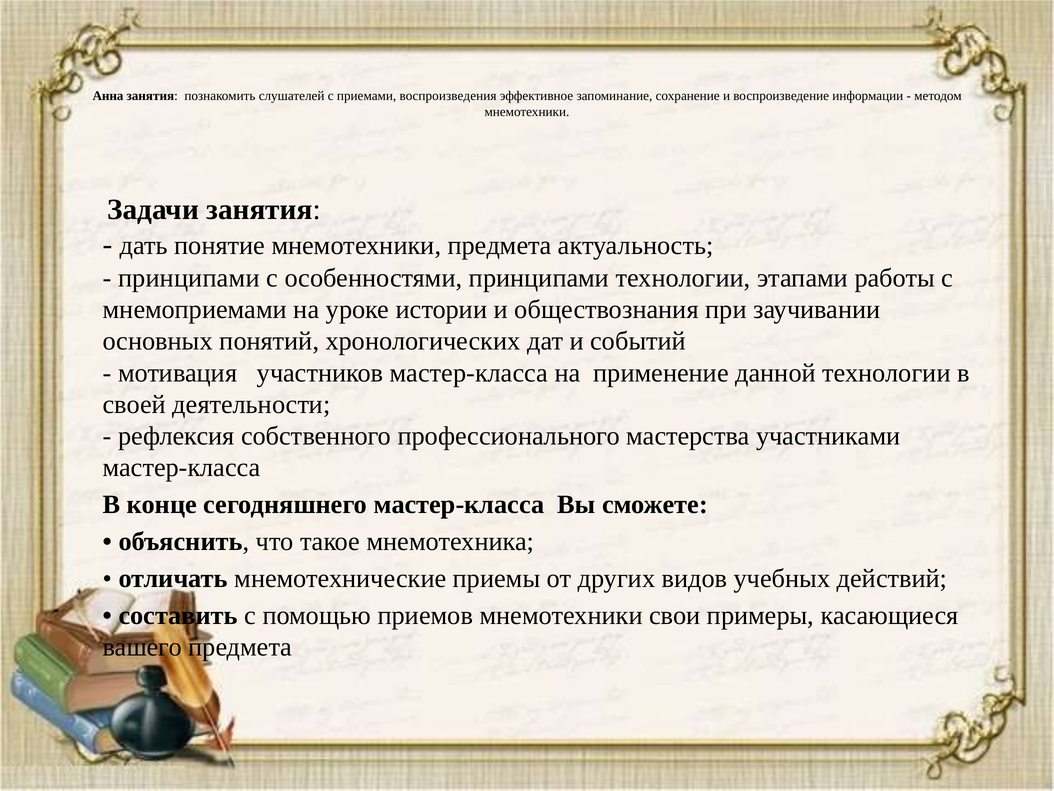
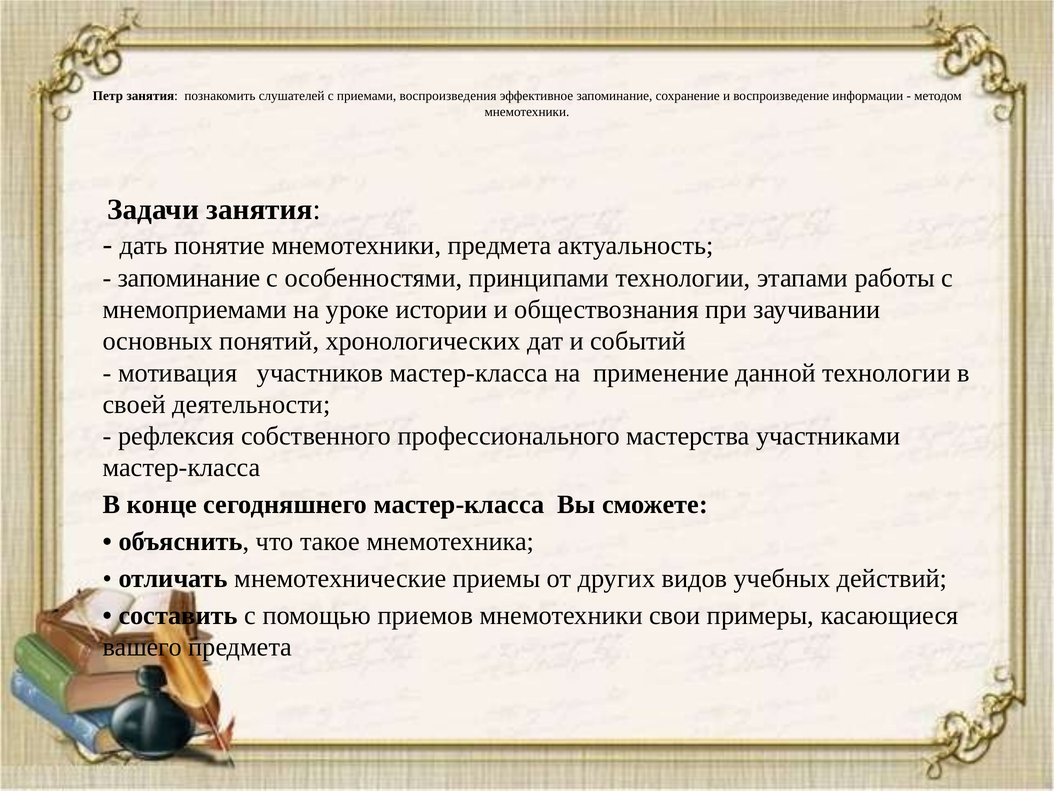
Анна: Анна -> Петр (108, 96)
принципами: принципами -> запоминание (189, 278)
